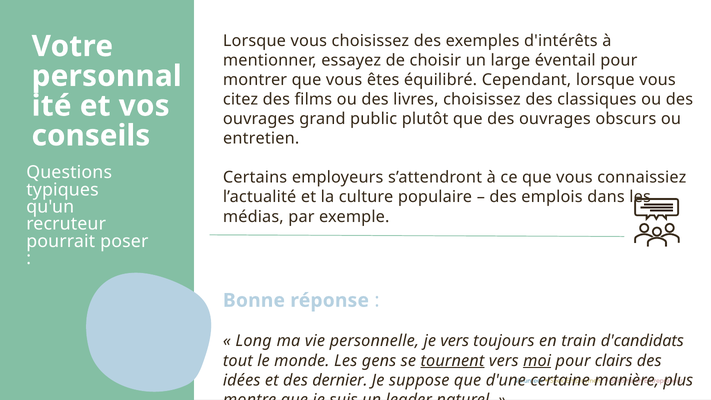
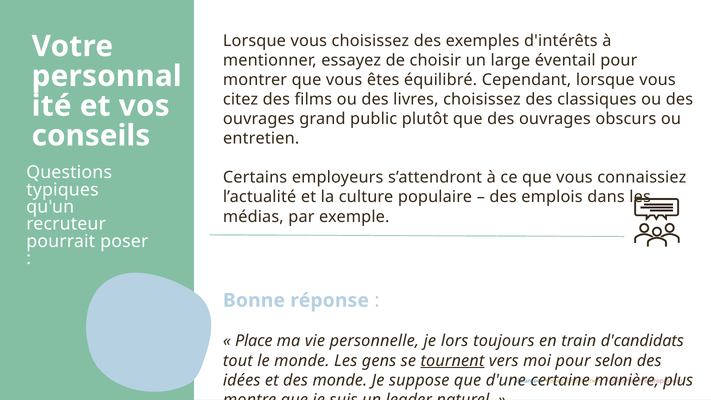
Long: Long -> Place (254, 341)
je vers: vers -> lors (455, 341)
moi underline: present -> none (537, 361)
clairs: clairs -> selon (614, 361)
des dernier: dernier -> monde (340, 380)
